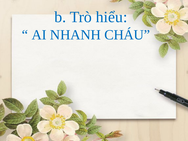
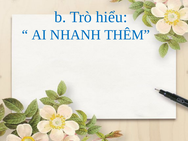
CHÁU: CHÁU -> THÊM (127, 35)
